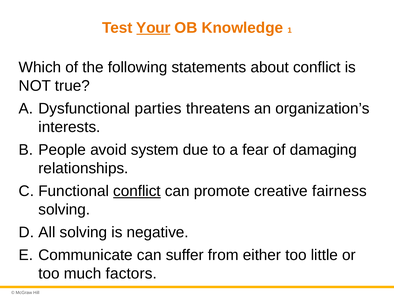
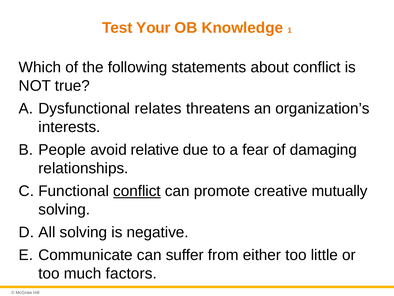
Your underline: present -> none (153, 28)
parties: parties -> relates (158, 108)
system: system -> relative (155, 150)
fairness: fairness -> mutually (340, 191)
